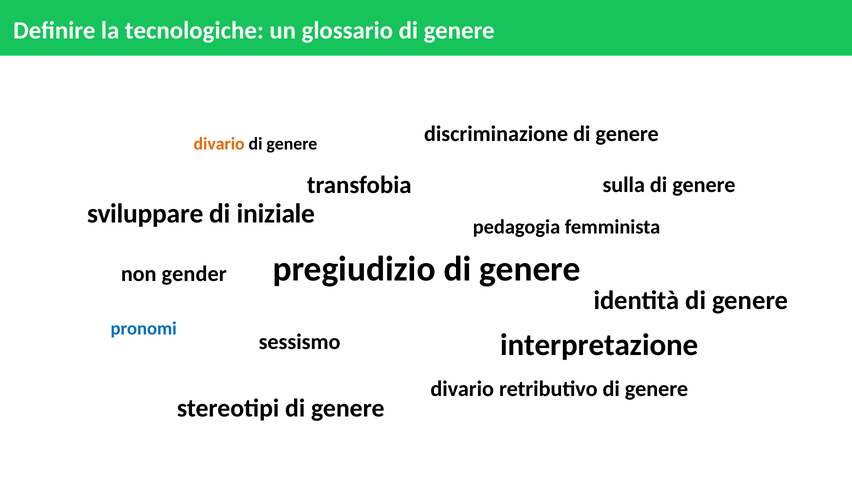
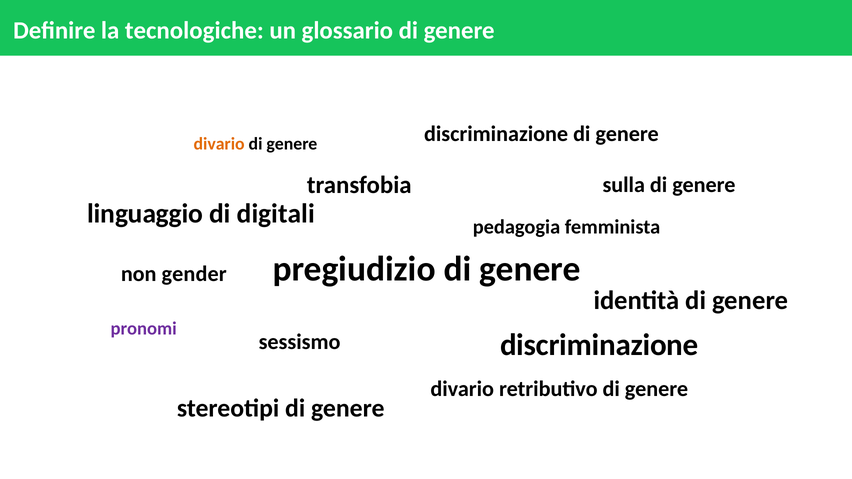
sviluppare: sviluppare -> linguaggio (145, 214)
iniziale: iniziale -> digitali (276, 214)
pronomi colour: blue -> purple (144, 329)
interpretazione: interpretazione -> discriminazione (599, 345)
